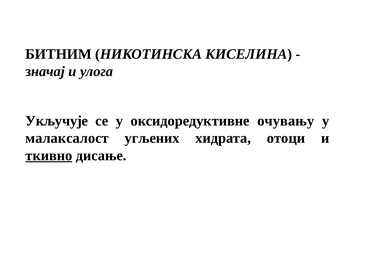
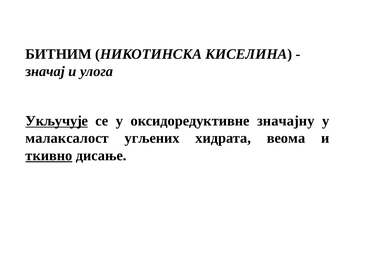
Укључује underline: none -> present (57, 121)
очувању: очувању -> значајну (286, 121)
отоци: отоци -> веома (286, 138)
